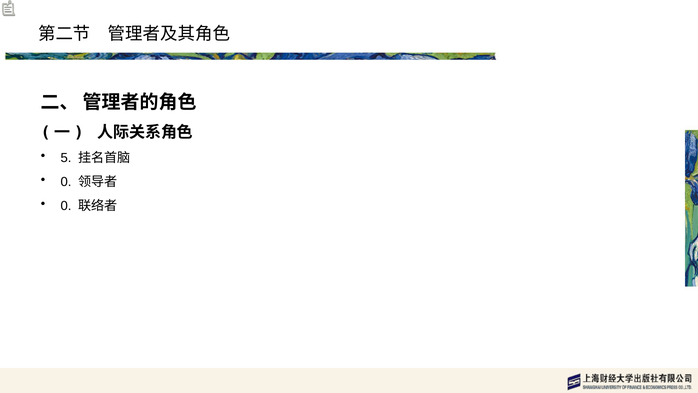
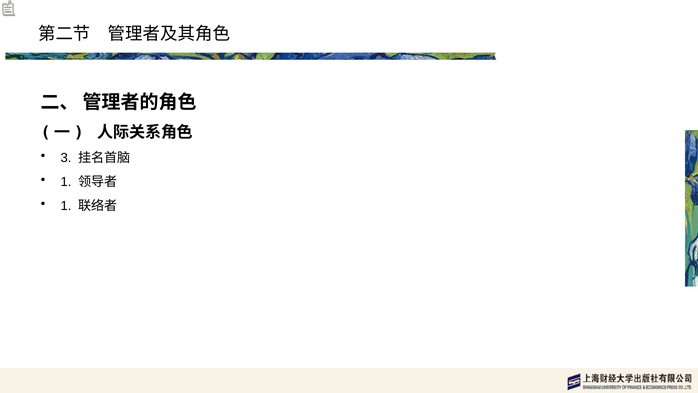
5: 5 -> 3 (66, 158)
0: 0 -> 1 (66, 182)
0: 0 -> 1 (66, 206)
